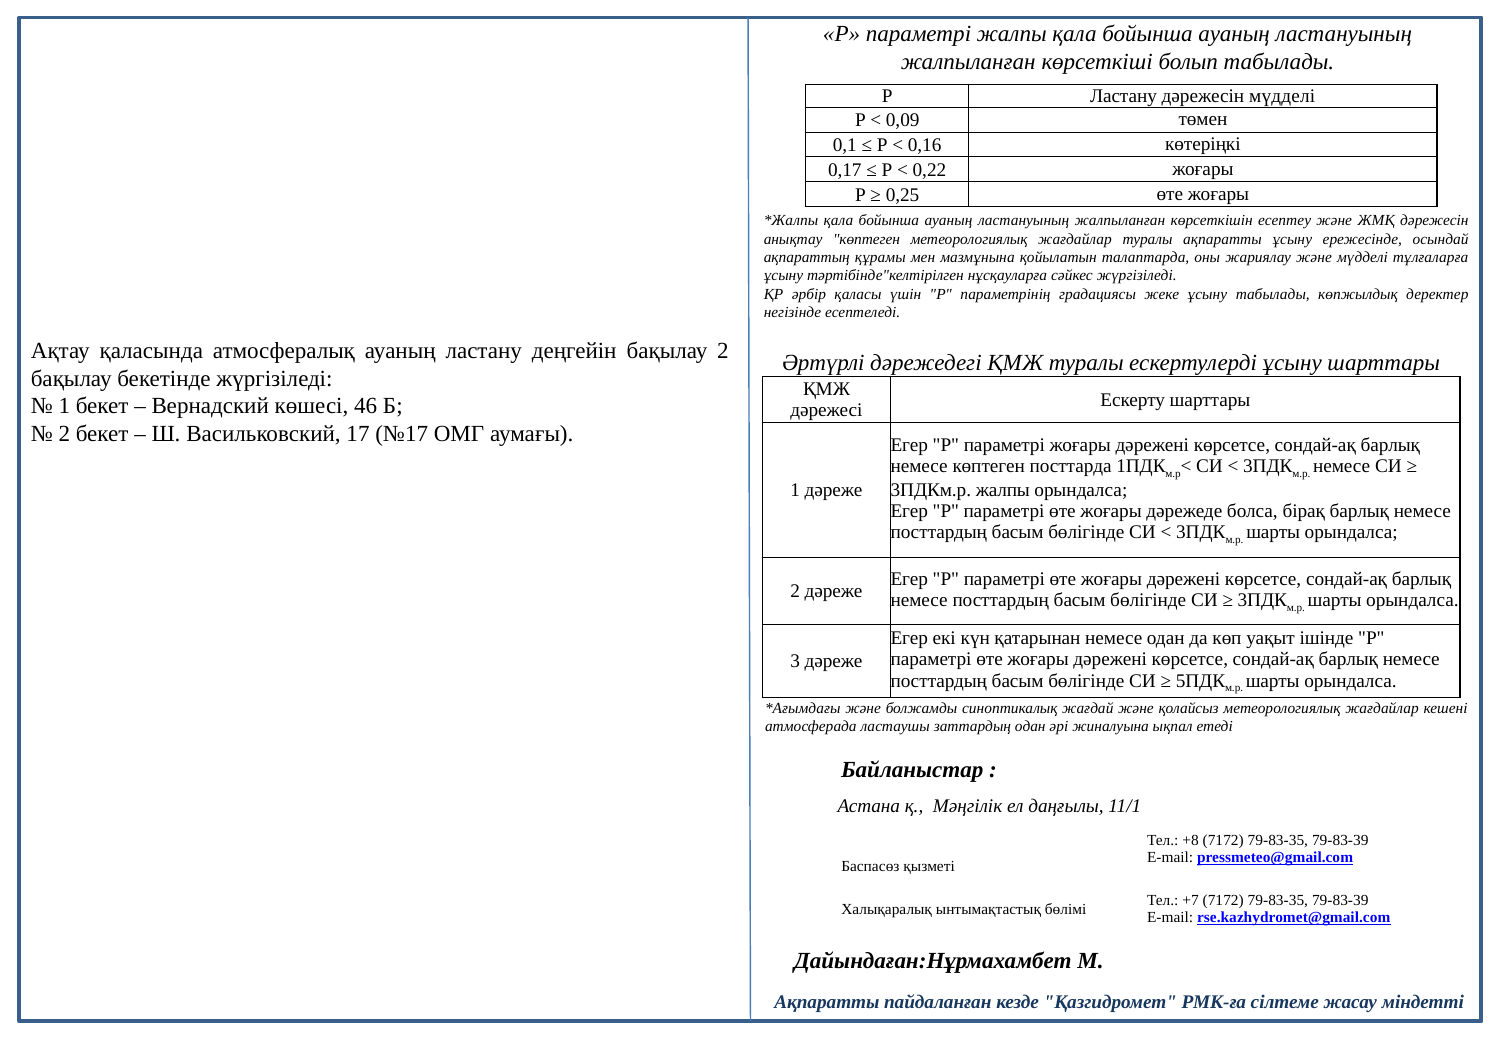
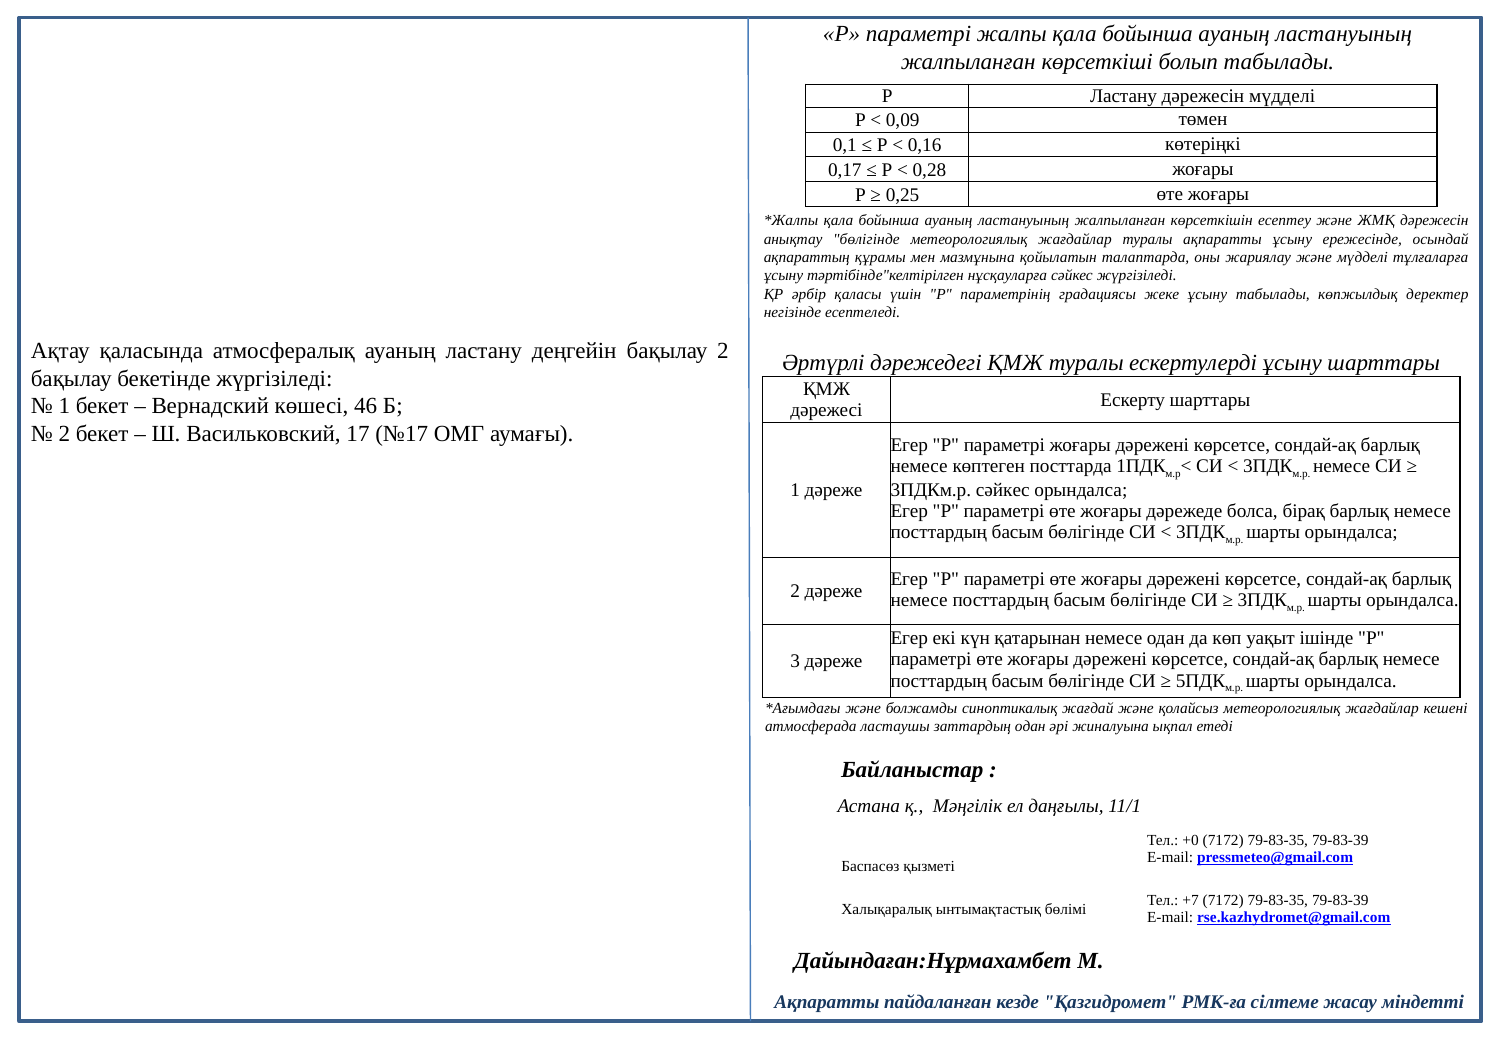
0,22: 0,22 -> 0,28 (929, 170)
анықтау көптеген: көптеген -> бөлігінде (866, 239)
3ПДКм.р жалпы: жалпы -> сәйкес (1003, 490)
+8: +8 -> +0 (1190, 841)
